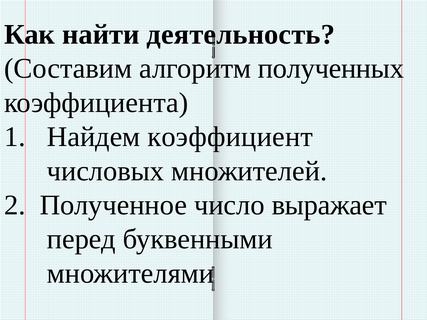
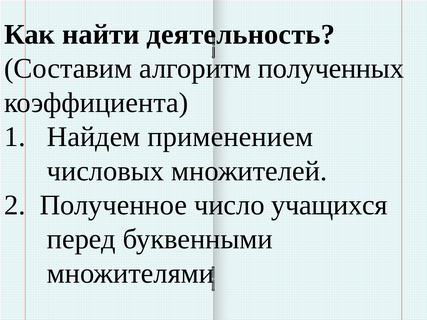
коэффициент: коэффициент -> применением (230, 137)
выражает: выражает -> учащихся (329, 205)
